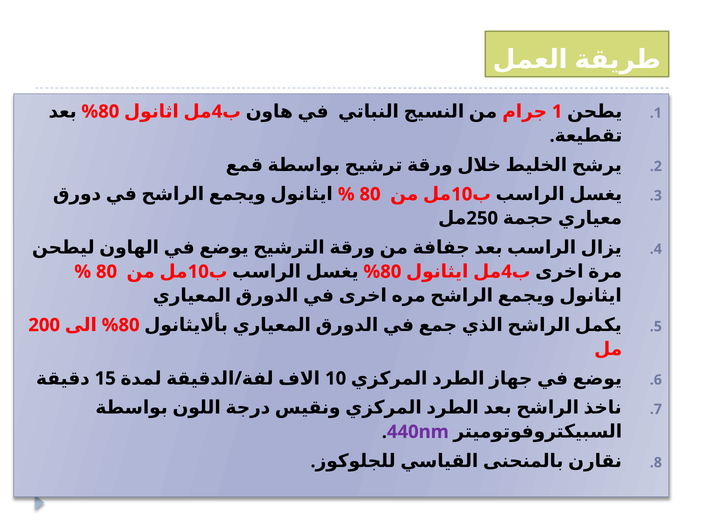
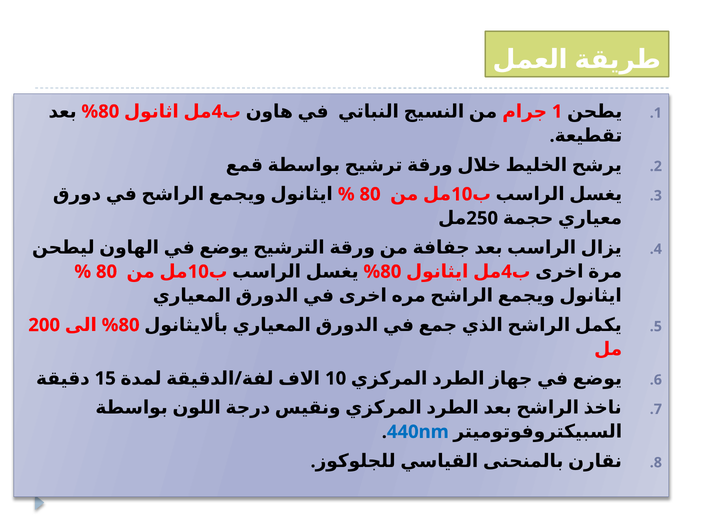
440nm colour: purple -> blue (418, 432)
